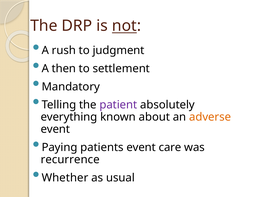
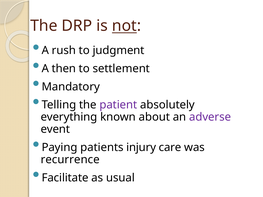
adverse colour: orange -> purple (210, 117)
patients event: event -> injury (141, 148)
Whether: Whether -> Facilitate (65, 178)
